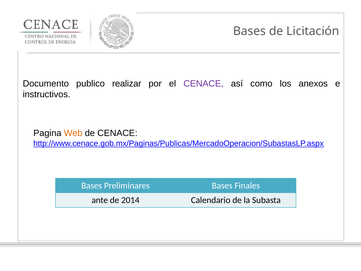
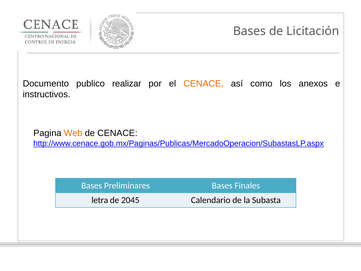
CENACE colour: purple -> orange (203, 84)
ante: ante -> letra (100, 200)
2014: 2014 -> 2045 (130, 200)
